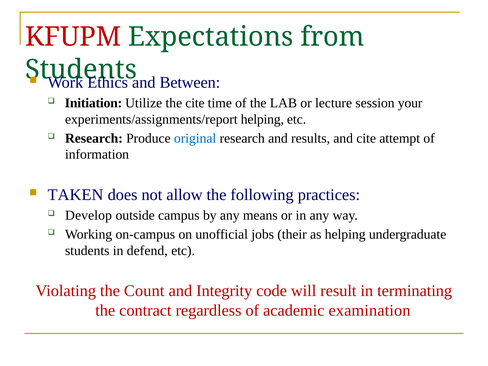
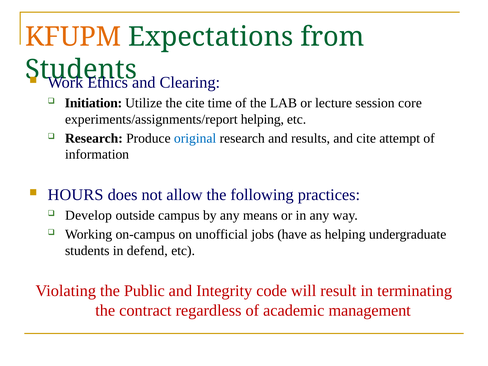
KFUPM colour: red -> orange (73, 37)
Between: Between -> Clearing (190, 82)
your: your -> core (410, 103)
TAKEN: TAKEN -> HOURS (76, 195)
their: their -> have (292, 234)
Count: Count -> Public (144, 291)
examination: examination -> management (370, 310)
